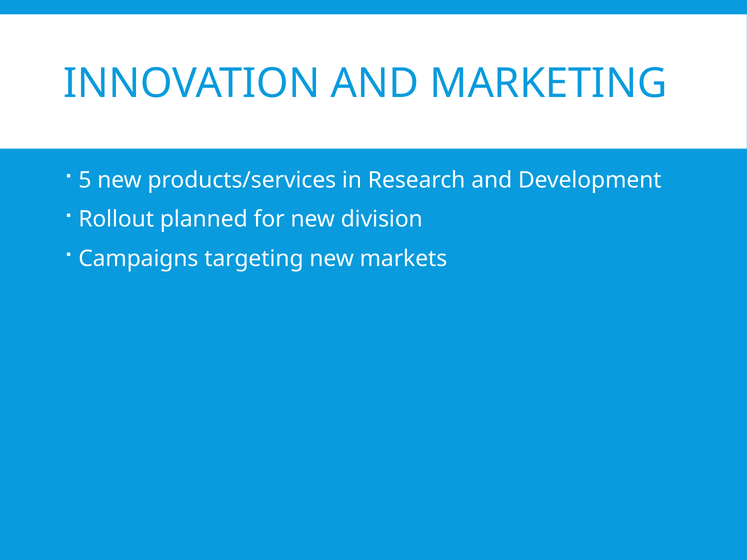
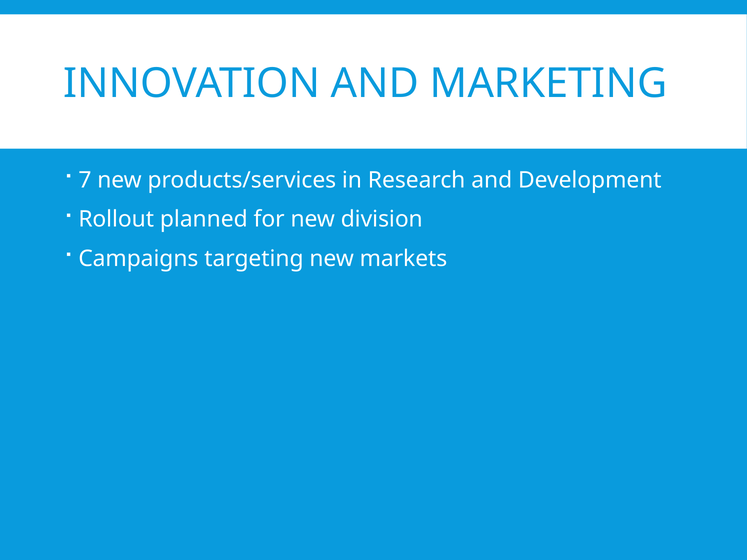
5: 5 -> 7 (85, 180)
